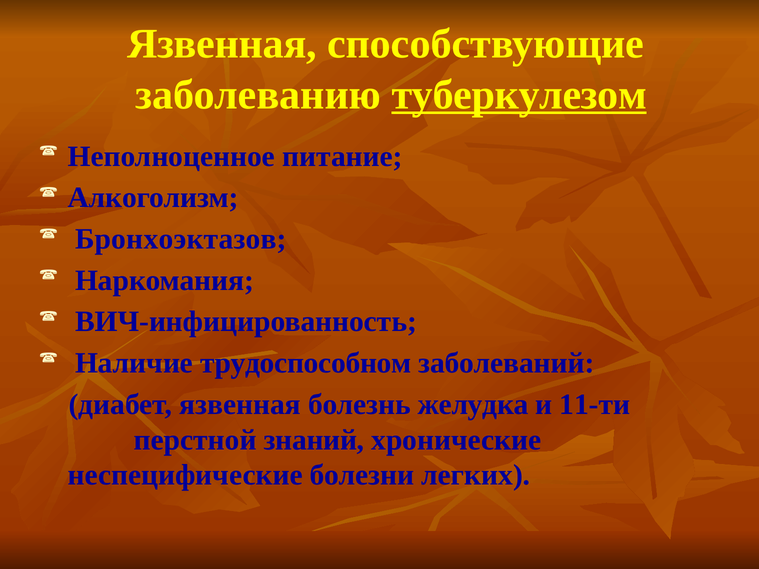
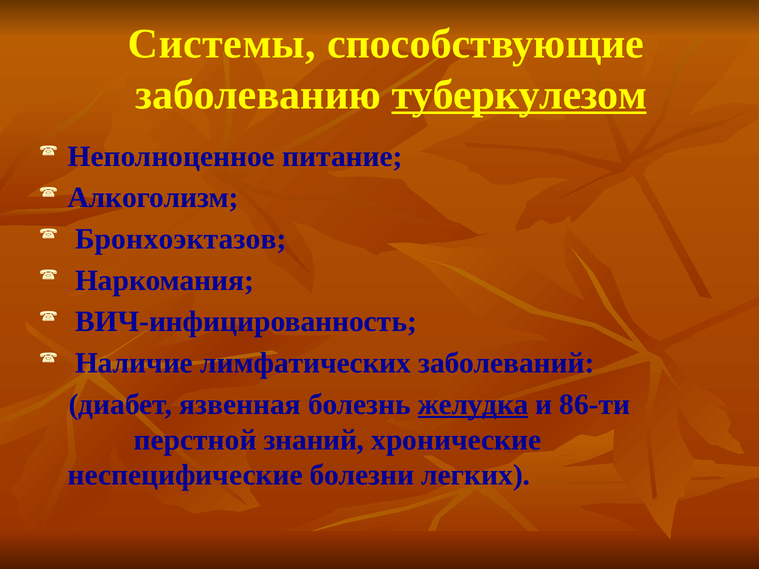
Язвенная: Язвенная -> Системы (222, 44)
трудоспособном: трудоспособном -> лимфатических (306, 363)
желудка underline: none -> present (473, 405)
11-ти: 11-ти -> 86-ти (595, 405)
